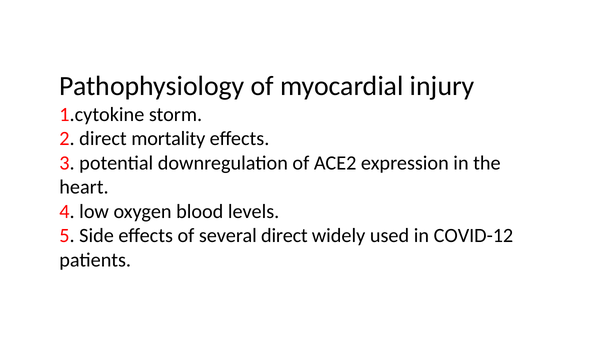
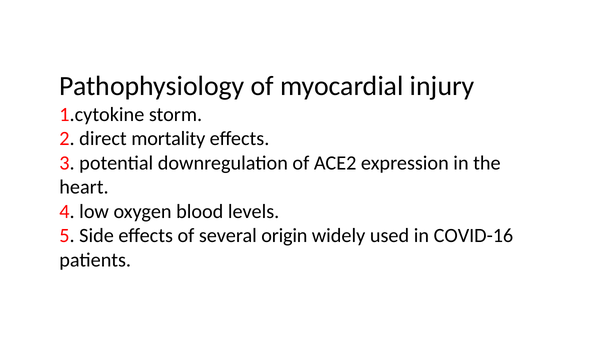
several direct: direct -> origin (284, 236)
COVID-12: COVID-12 -> COVID-16 (473, 236)
